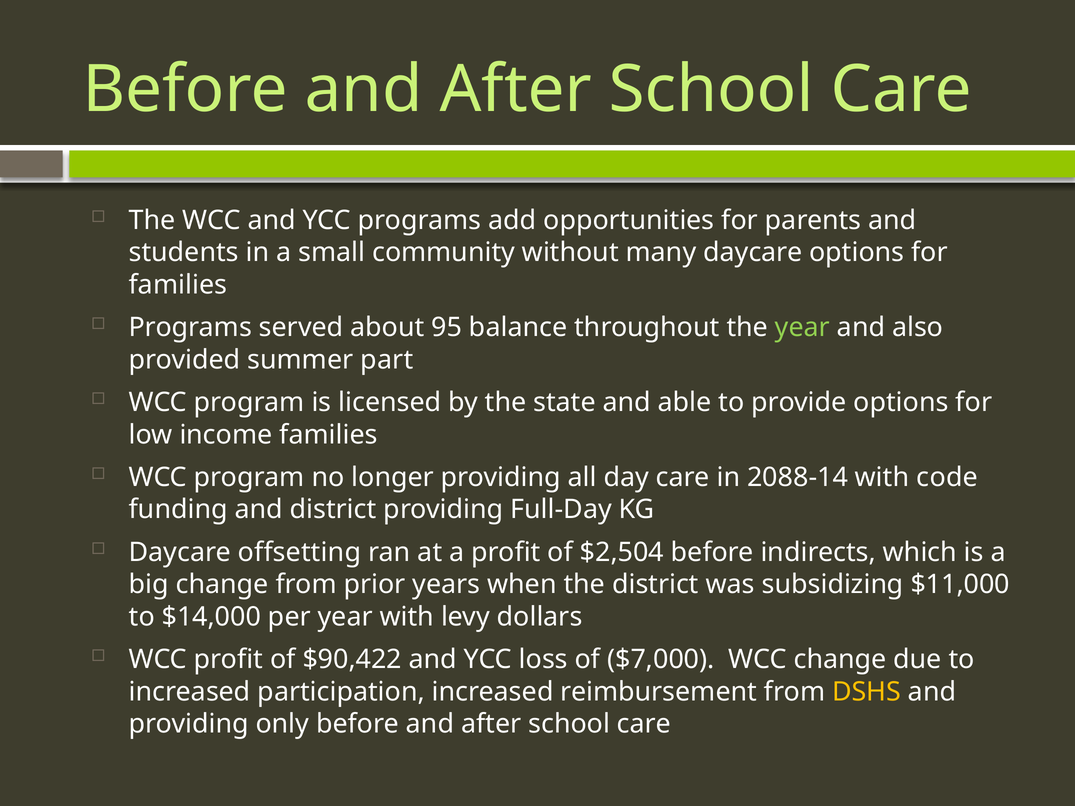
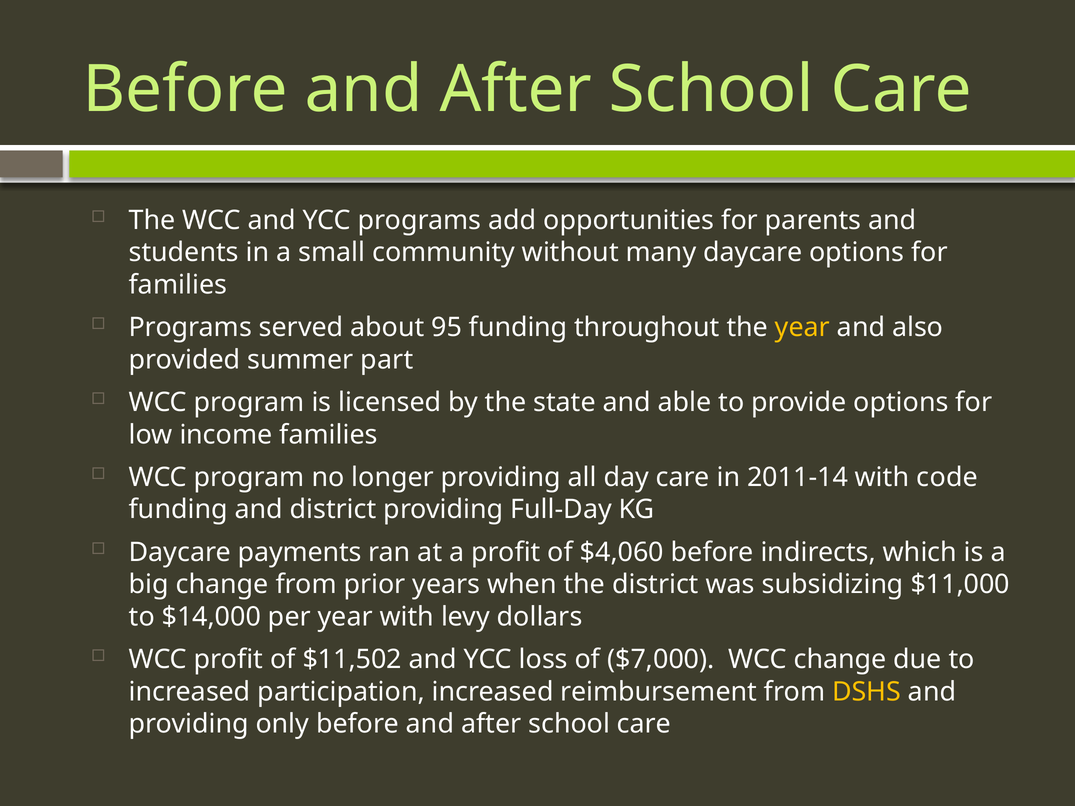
95 balance: balance -> funding (518, 328)
year colour: light green -> yellow (802, 328)
2088-14: 2088-14 -> 2011-14 (797, 478)
offsetting: offsetting -> payments (300, 552)
$2,504: $2,504 -> $4,060 (622, 552)
$90,422: $90,422 -> $11,502 (352, 660)
